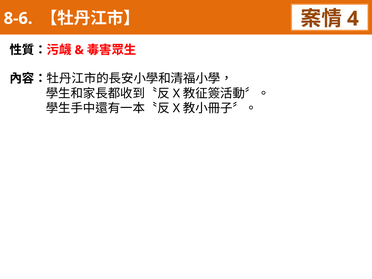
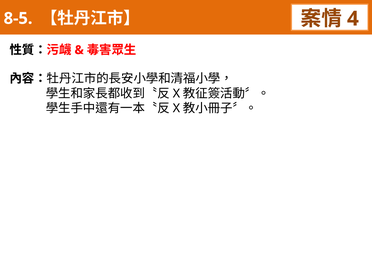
8-6: 8-6 -> 8-5 (18, 18)
